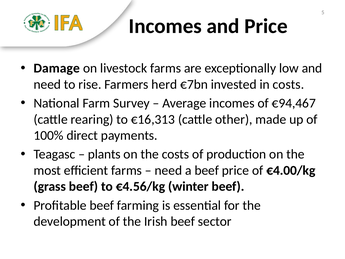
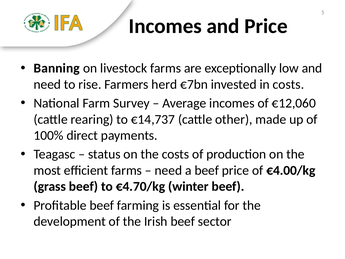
Damage: Damage -> Banning (57, 68)
€94,467: €94,467 -> €12,060 (294, 103)
€16,313: €16,313 -> €14,737 (153, 119)
plants: plants -> status (104, 154)
€4.56/kg: €4.56/kg -> €4.70/kg (141, 186)
